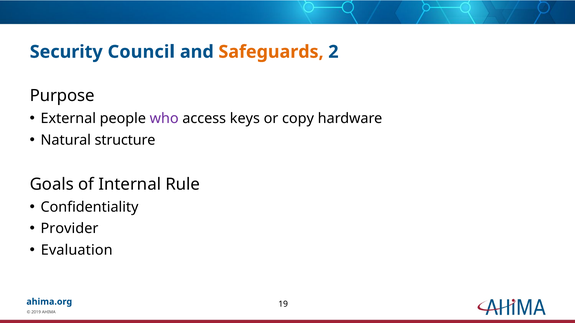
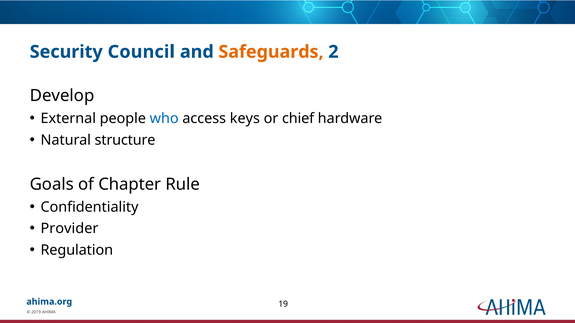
Purpose: Purpose -> Develop (62, 96)
who colour: purple -> blue (164, 119)
copy: copy -> chief (298, 119)
Internal: Internal -> Chapter (130, 184)
Evaluation: Evaluation -> Regulation (77, 250)
